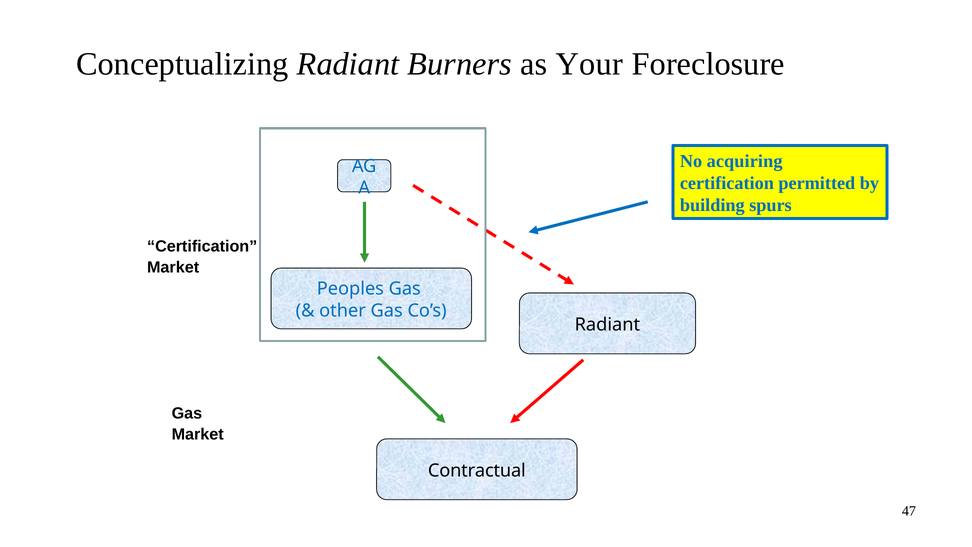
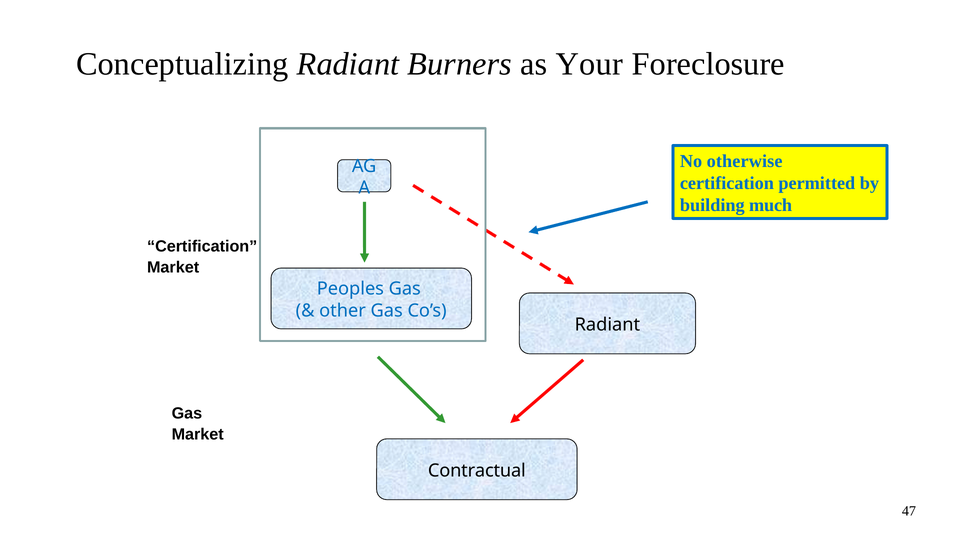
acquiring: acquiring -> otherwise (745, 161)
spurs: spurs -> much (771, 205)
